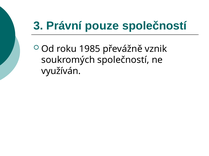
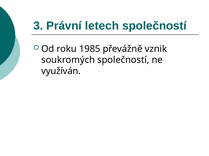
pouze: pouze -> letech (102, 26)
